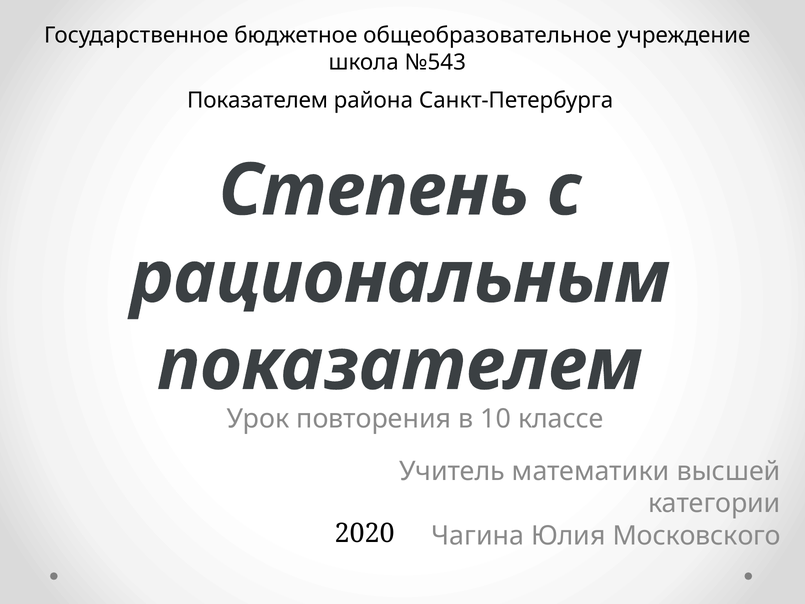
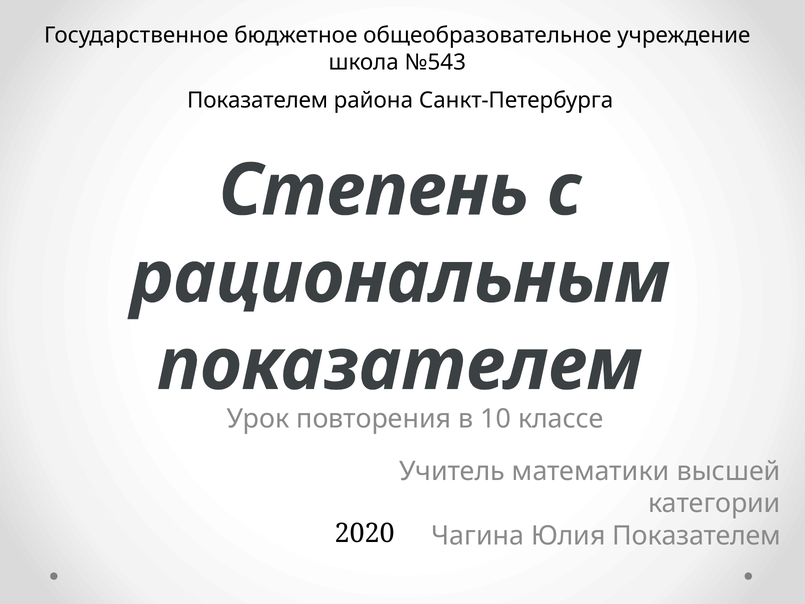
Юлия Московского: Московского -> Показателем (697, 535)
